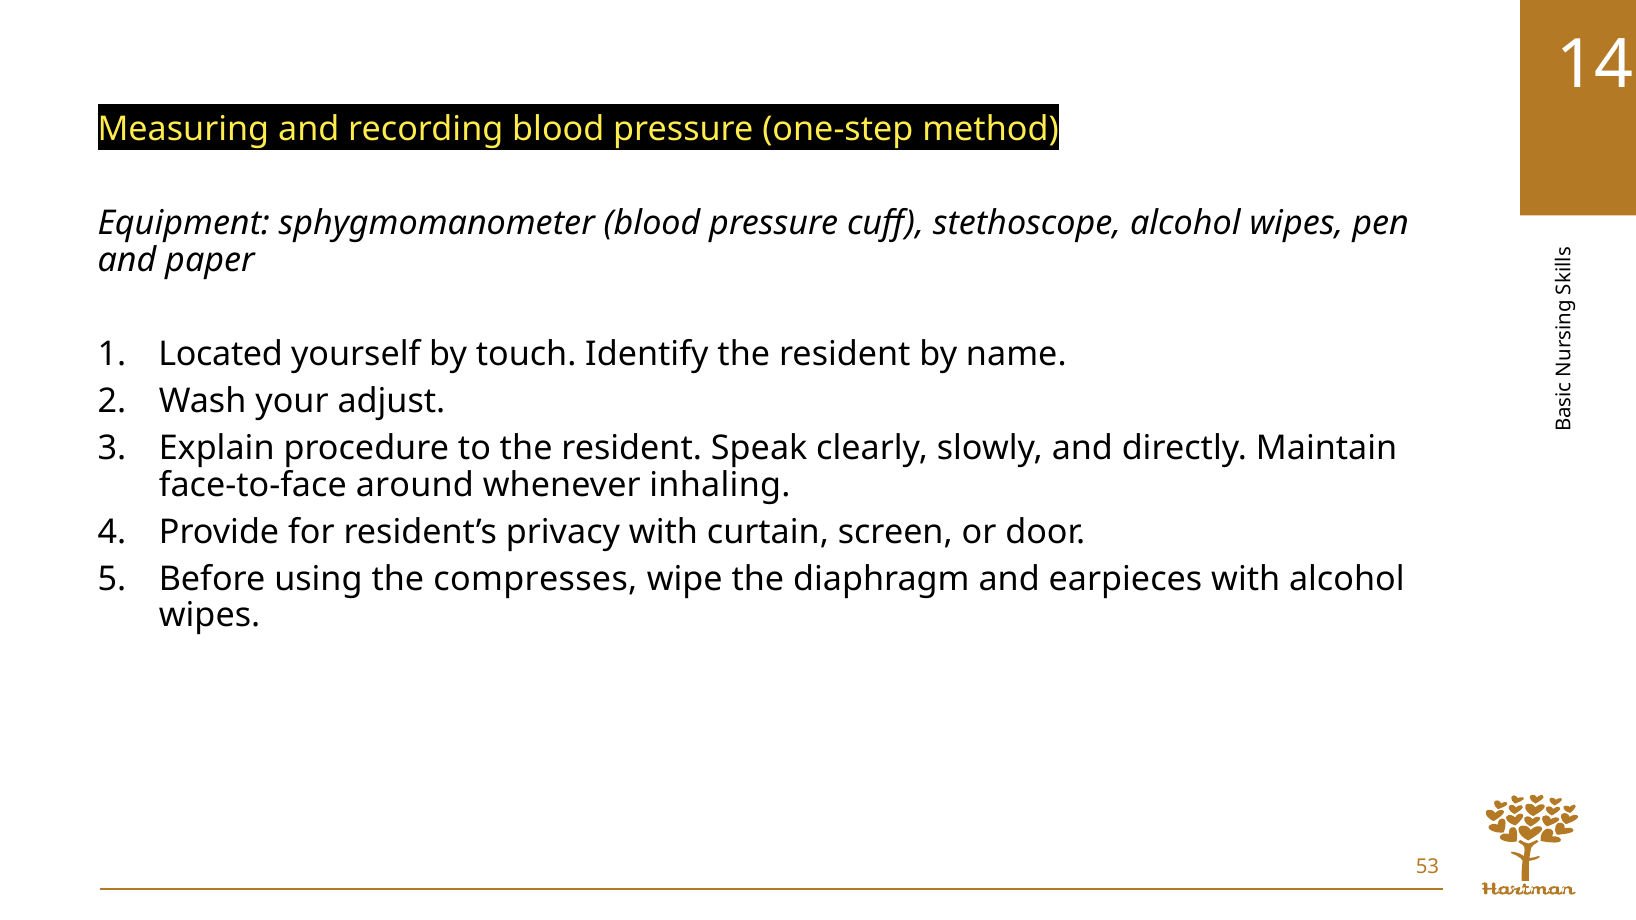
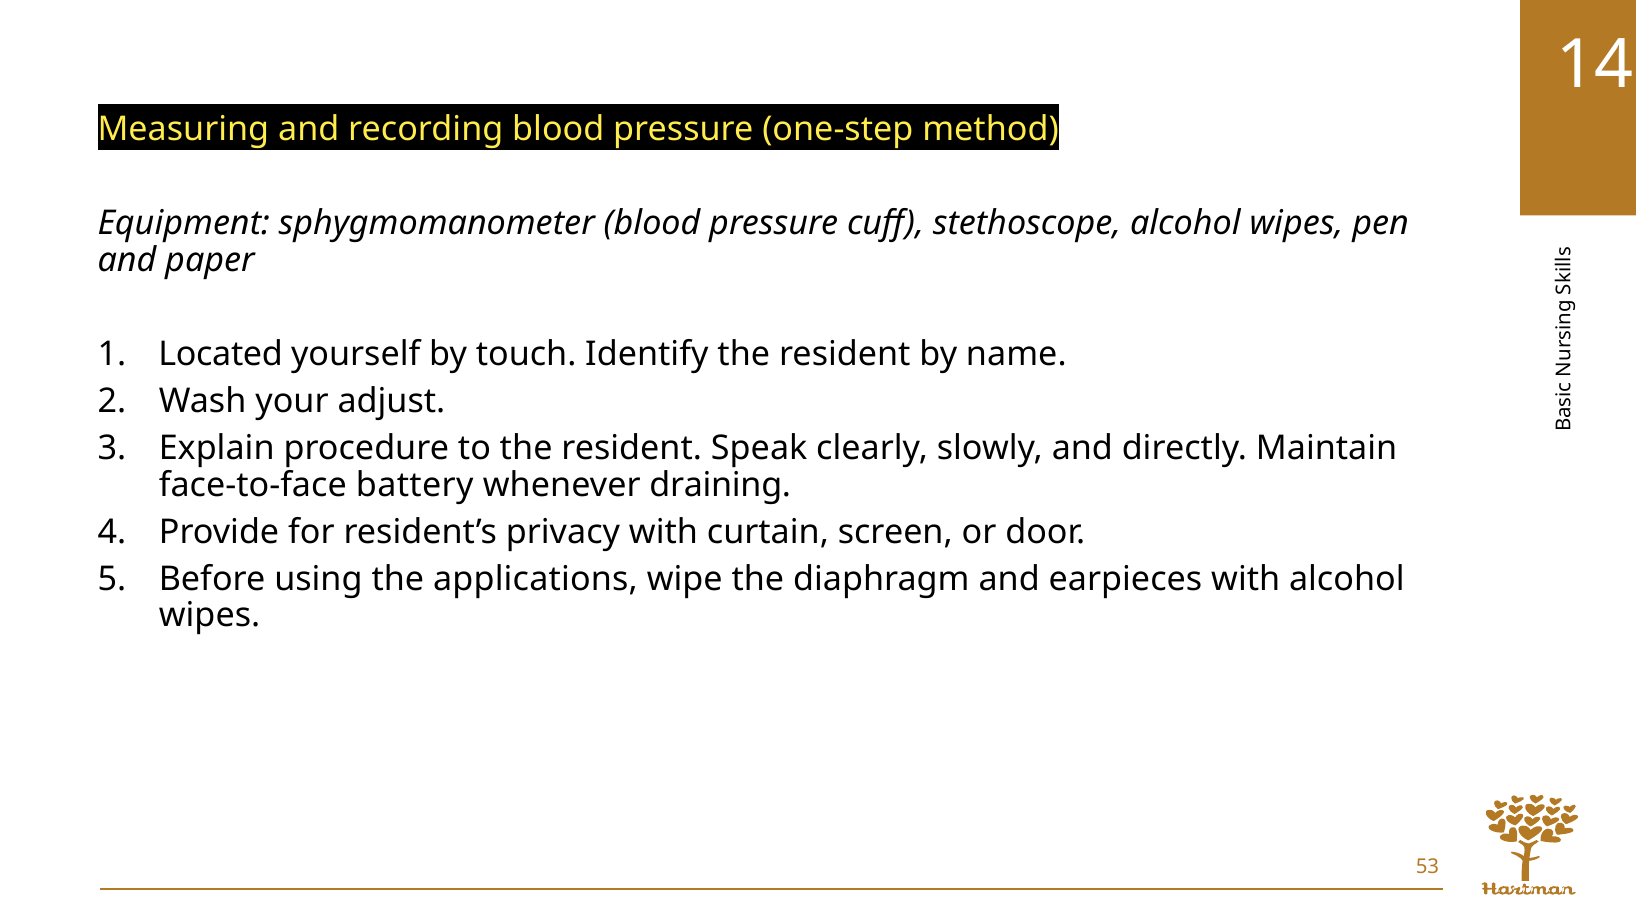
around: around -> battery (415, 485)
inhaling: inhaling -> draining (720, 485)
compresses: compresses -> applications (535, 579)
